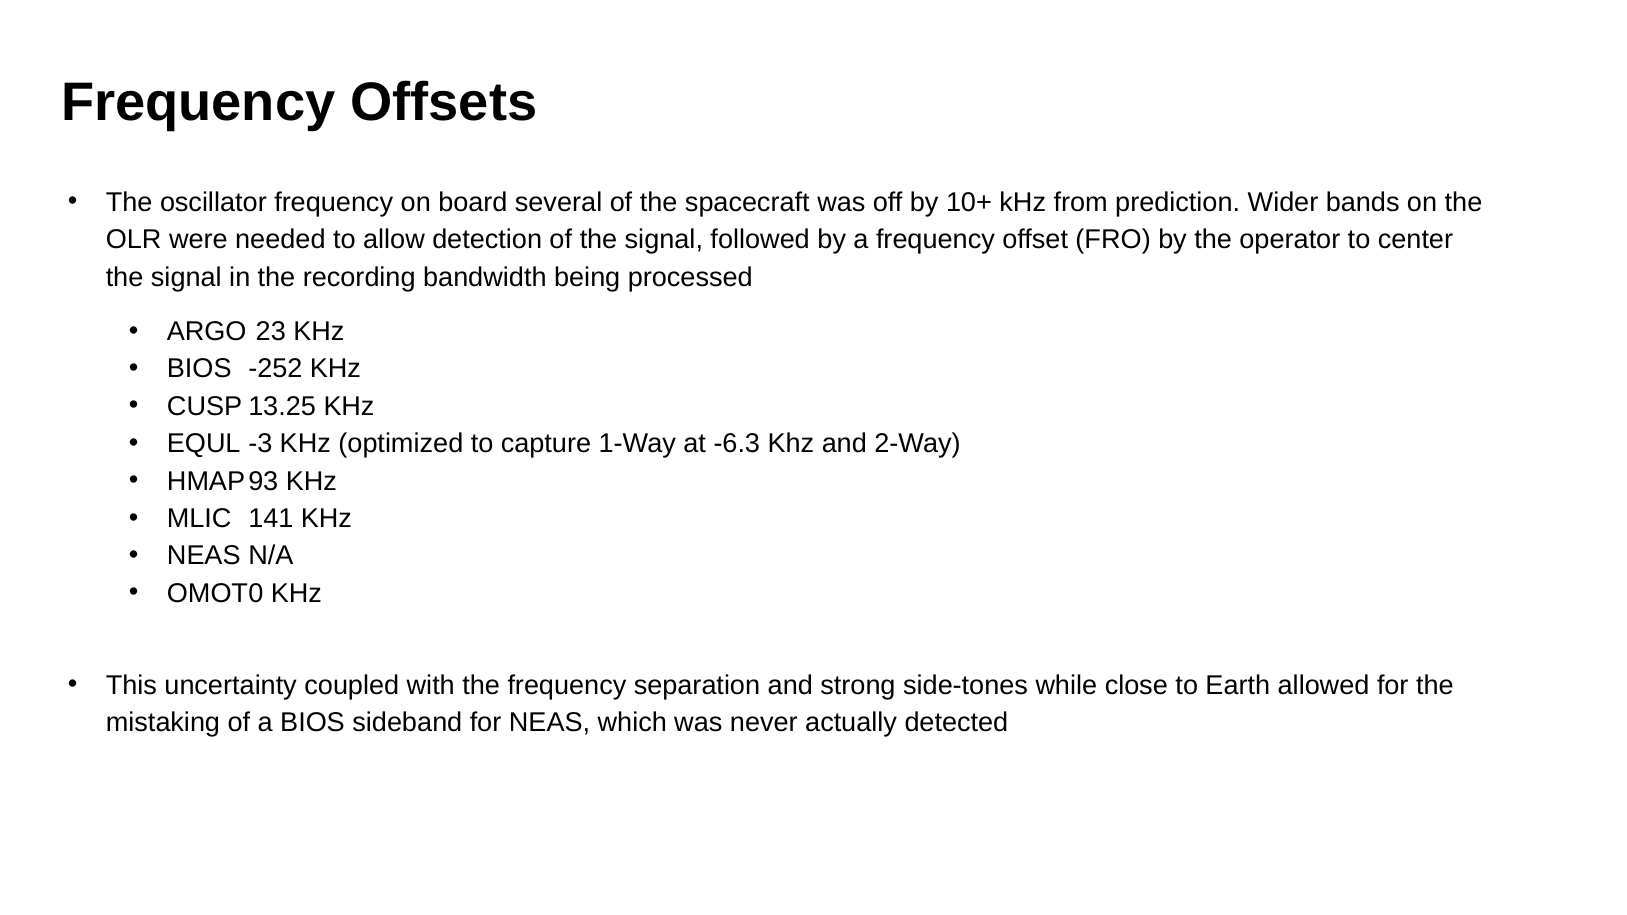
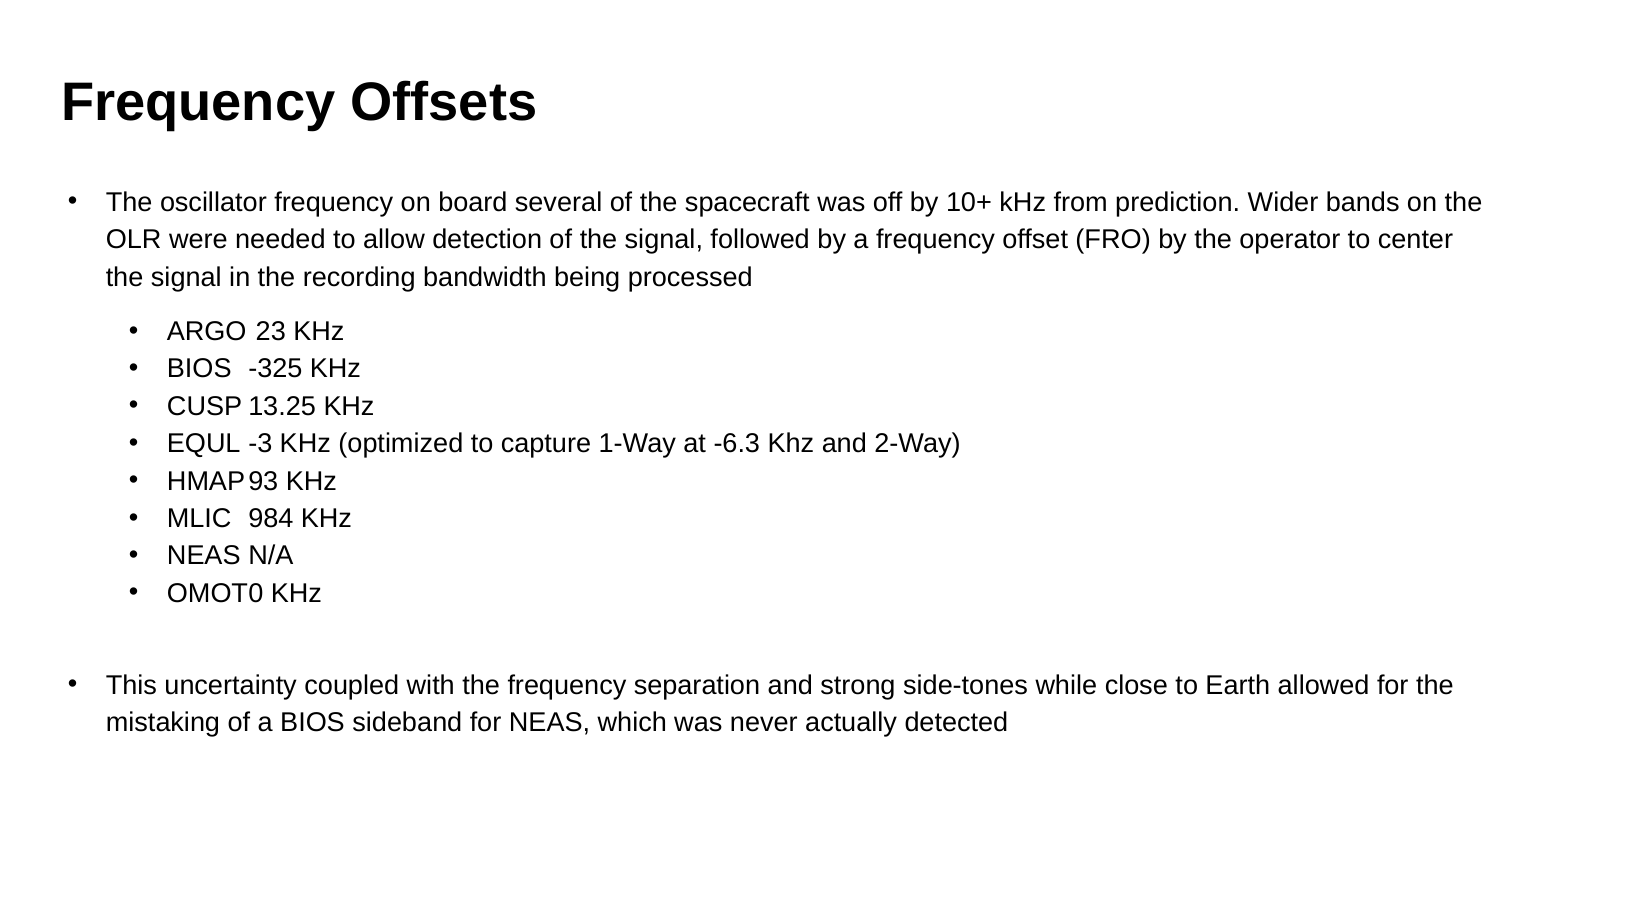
-252: -252 -> -325 (275, 369)
141: 141 -> 984 (271, 519)
